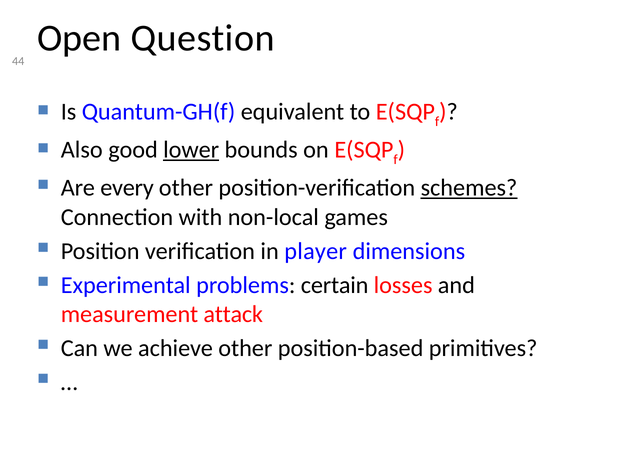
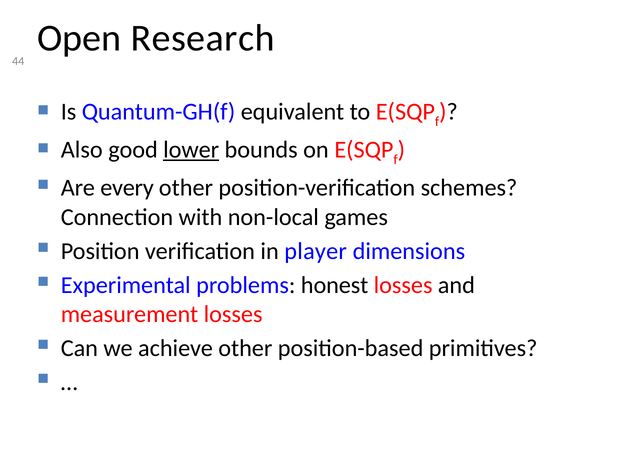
Question: Question -> Research (203, 38)
schemes underline: present -> none (469, 188)
certain: certain -> honest (335, 285)
measurement attack: attack -> losses (233, 314)
